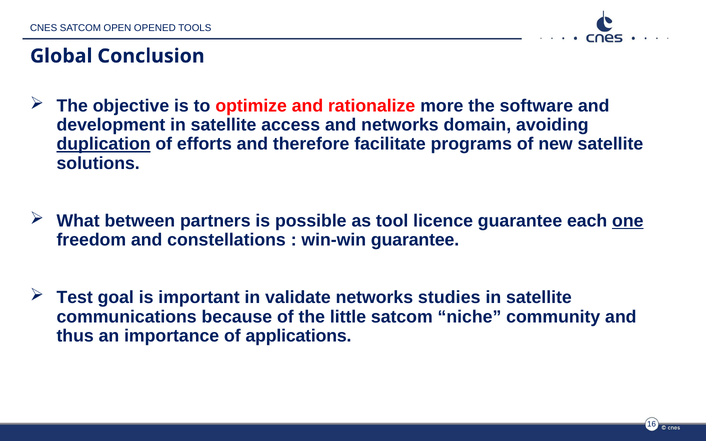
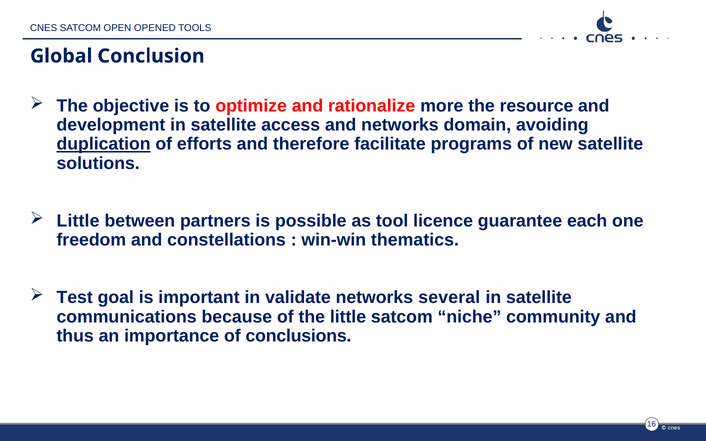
software: software -> resource (536, 106)
What: What -> Little (78, 221)
one underline: present -> none (628, 221)
win-win guarantee: guarantee -> thematics (415, 240)
studies: studies -> several (449, 298)
applications: applications -> conclusions (298, 336)
